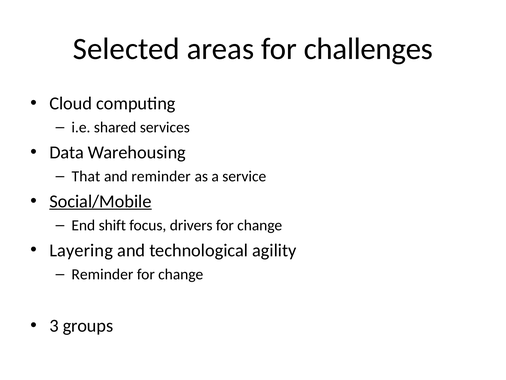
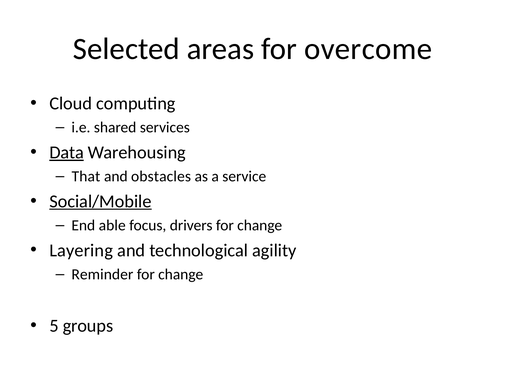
challenges: challenges -> overcome (368, 49)
Data underline: none -> present (67, 152)
and reminder: reminder -> obstacles (161, 176)
shift: shift -> able (112, 225)
3: 3 -> 5 (54, 325)
